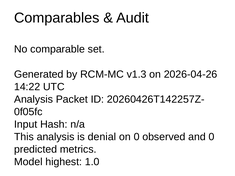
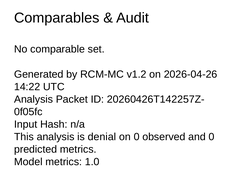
v1.3: v1.3 -> v1.2 (137, 74)
Model highest: highest -> metrics (64, 162)
